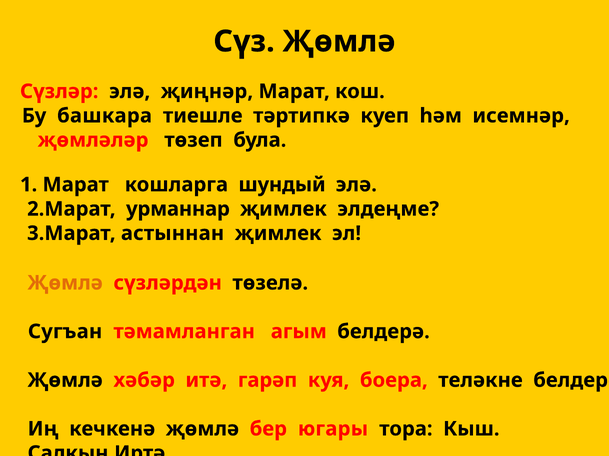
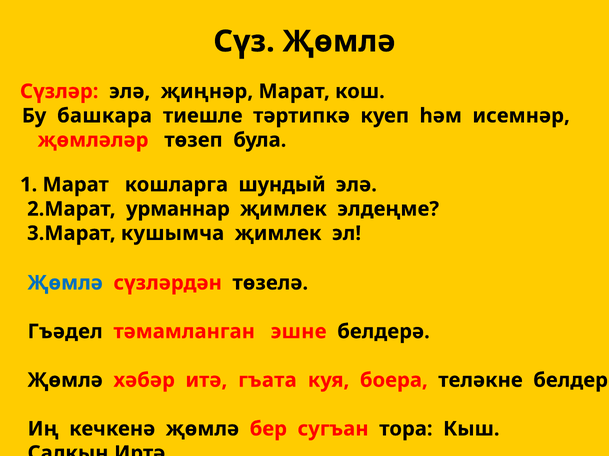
астыннан: астыннан -> кушымча (173, 234)
Җөмлә colour: orange -> blue (65, 283)
Сугъан: Сугъан -> Гъәдел (65, 332)
агым: агым -> эшне (299, 332)
гарәп: гарәп -> гъата (267, 381)
югары: югары -> сугъан (333, 430)
